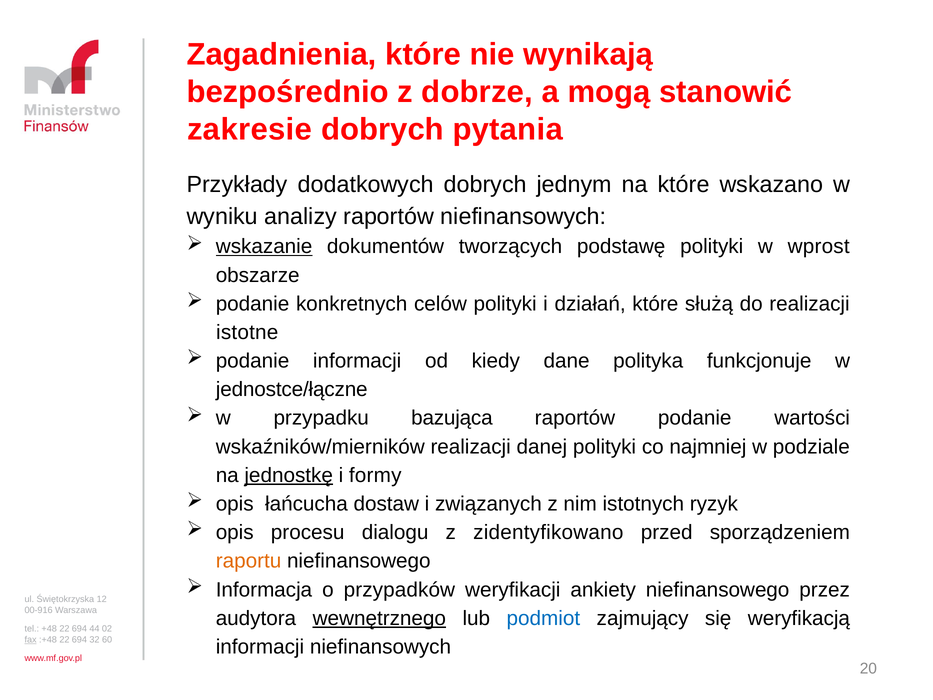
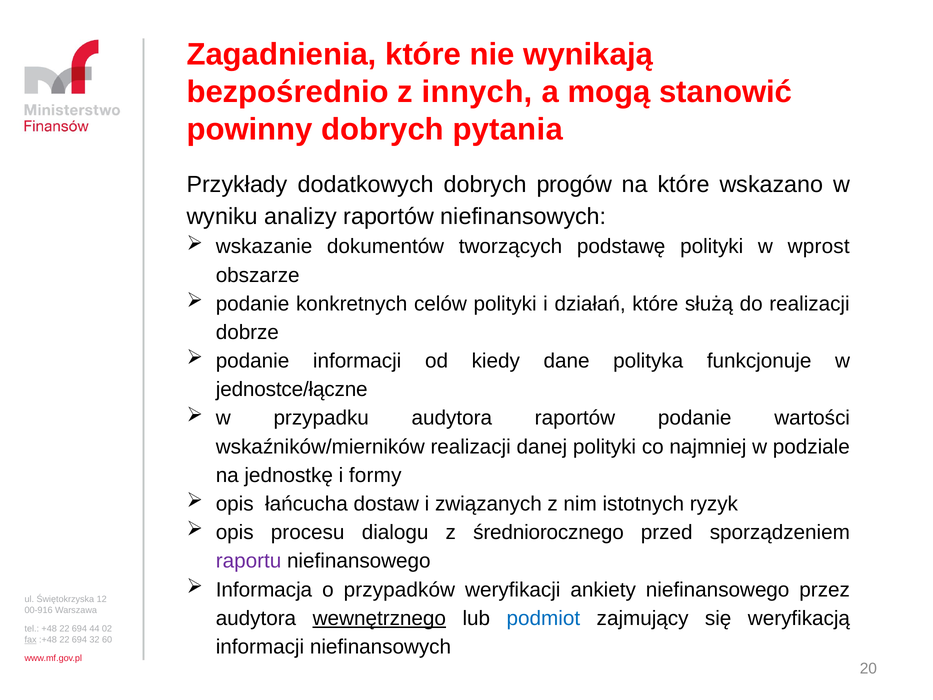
dobrze: dobrze -> innych (477, 92)
zakresie: zakresie -> powinny (250, 129)
jednym: jednym -> progów (574, 184)
wskazanie underline: present -> none (264, 247)
istotne: istotne -> dobrze (247, 332)
przypadku bazująca: bazująca -> audytora (452, 418)
jednostkę underline: present -> none (289, 475)
zidentyfikowano: zidentyfikowano -> średniorocznego (549, 532)
raportu colour: orange -> purple (249, 561)
